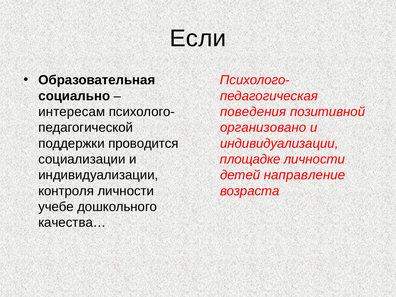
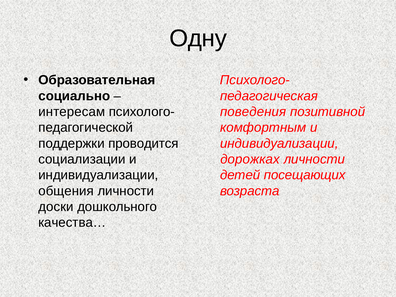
Если: Если -> Одну (198, 38)
организовано: организовано -> комфортным (263, 128)
площадке: площадке -> дорожках (250, 159)
направление: направление -> посещающих (305, 175)
контроля: контроля -> общения (66, 191)
учебе: учебе -> доски (56, 207)
